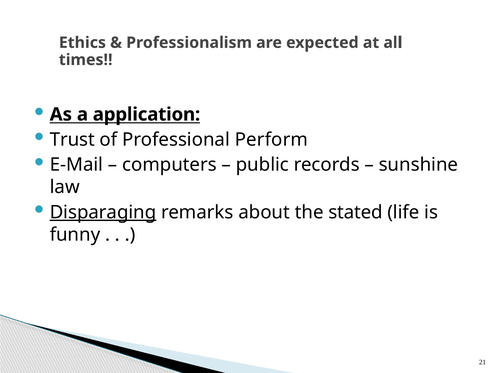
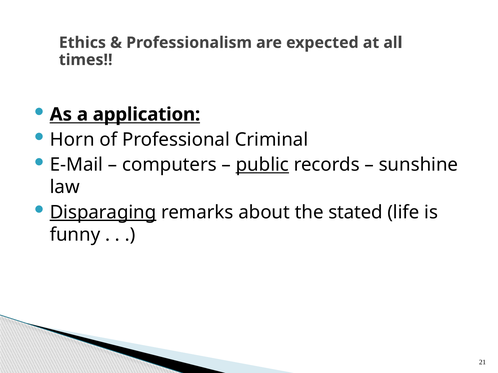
Trust: Trust -> Horn (72, 140)
Perform: Perform -> Criminal (271, 140)
public underline: none -> present (262, 165)
